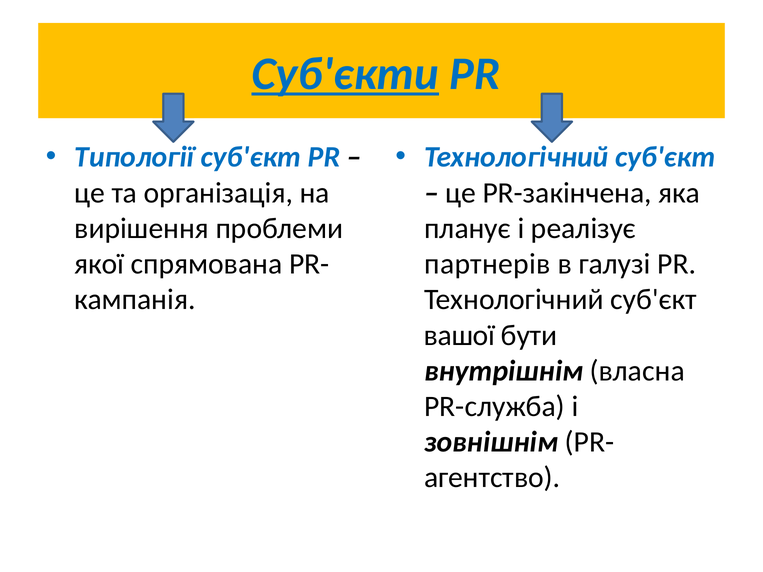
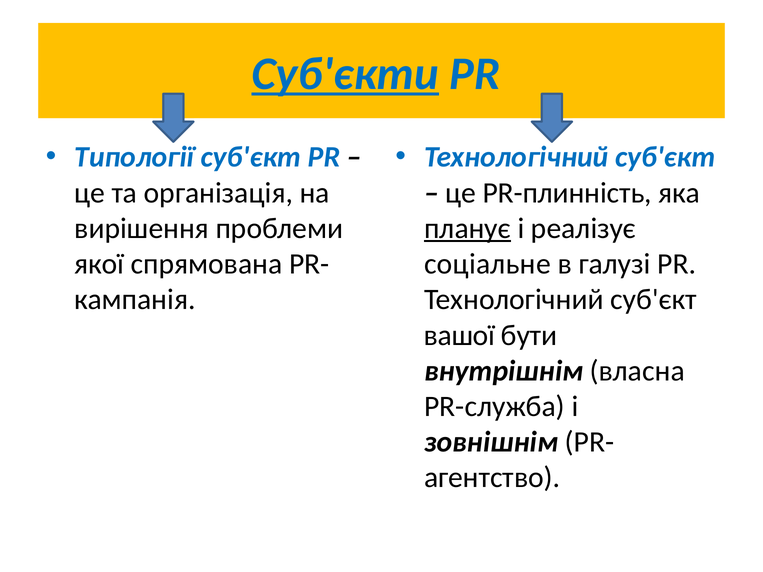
PR-закінчена: PR-закінчена -> PR-плинність (567, 193)
планує underline: none -> present (468, 228)
партнерів: партнерів -> соціальне (487, 264)
